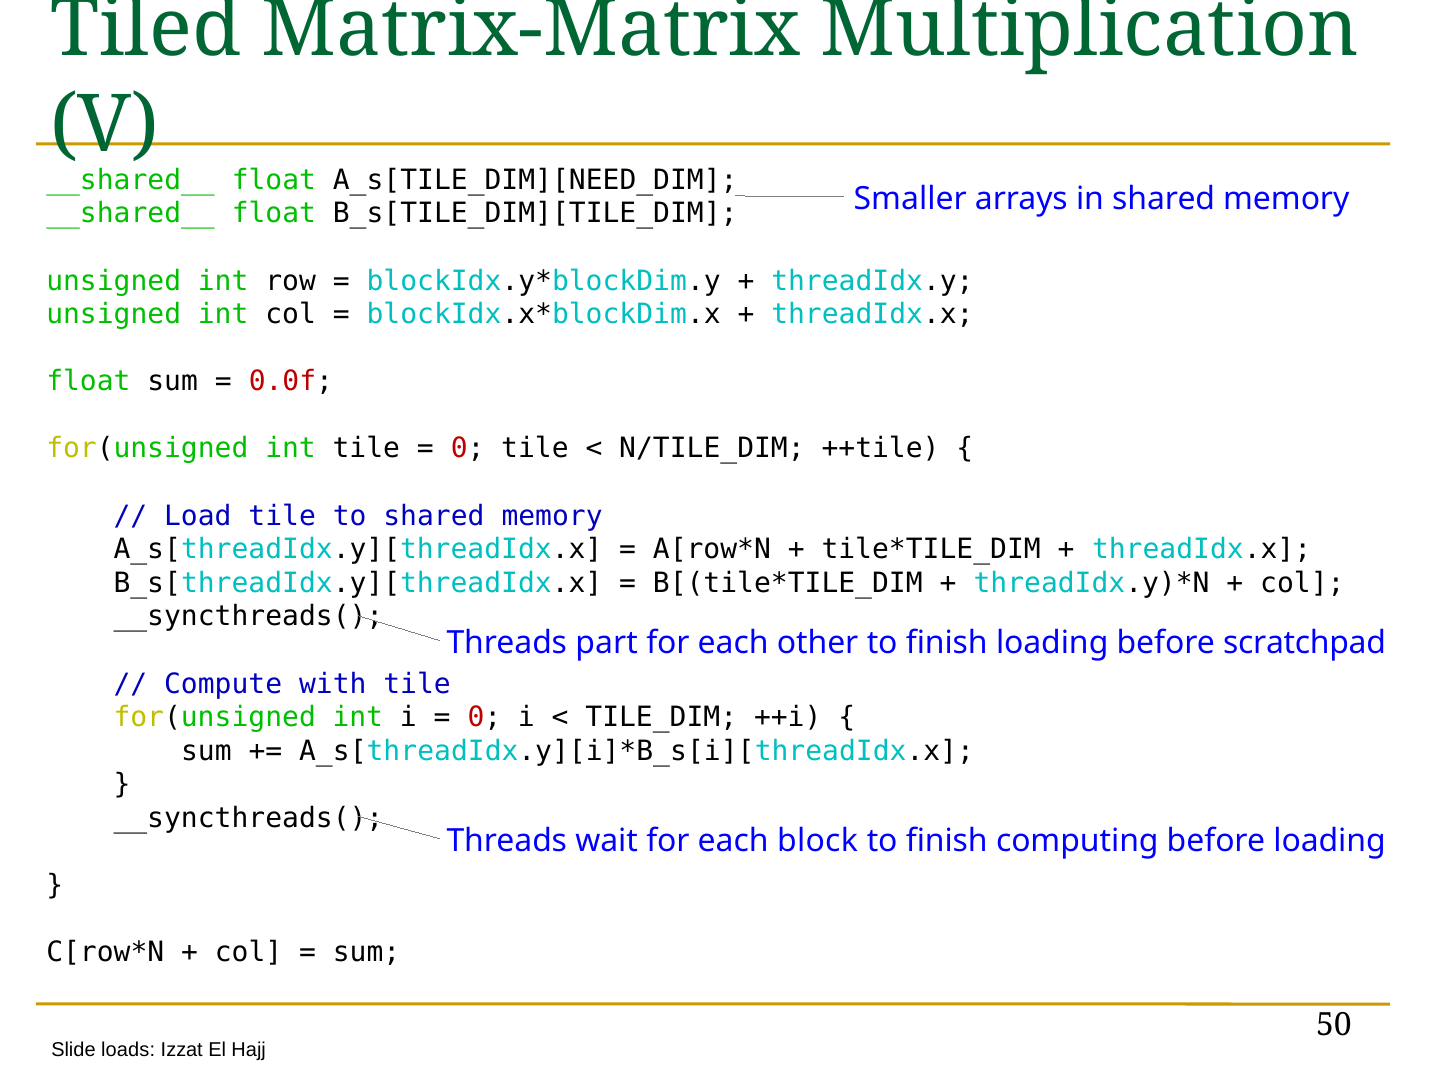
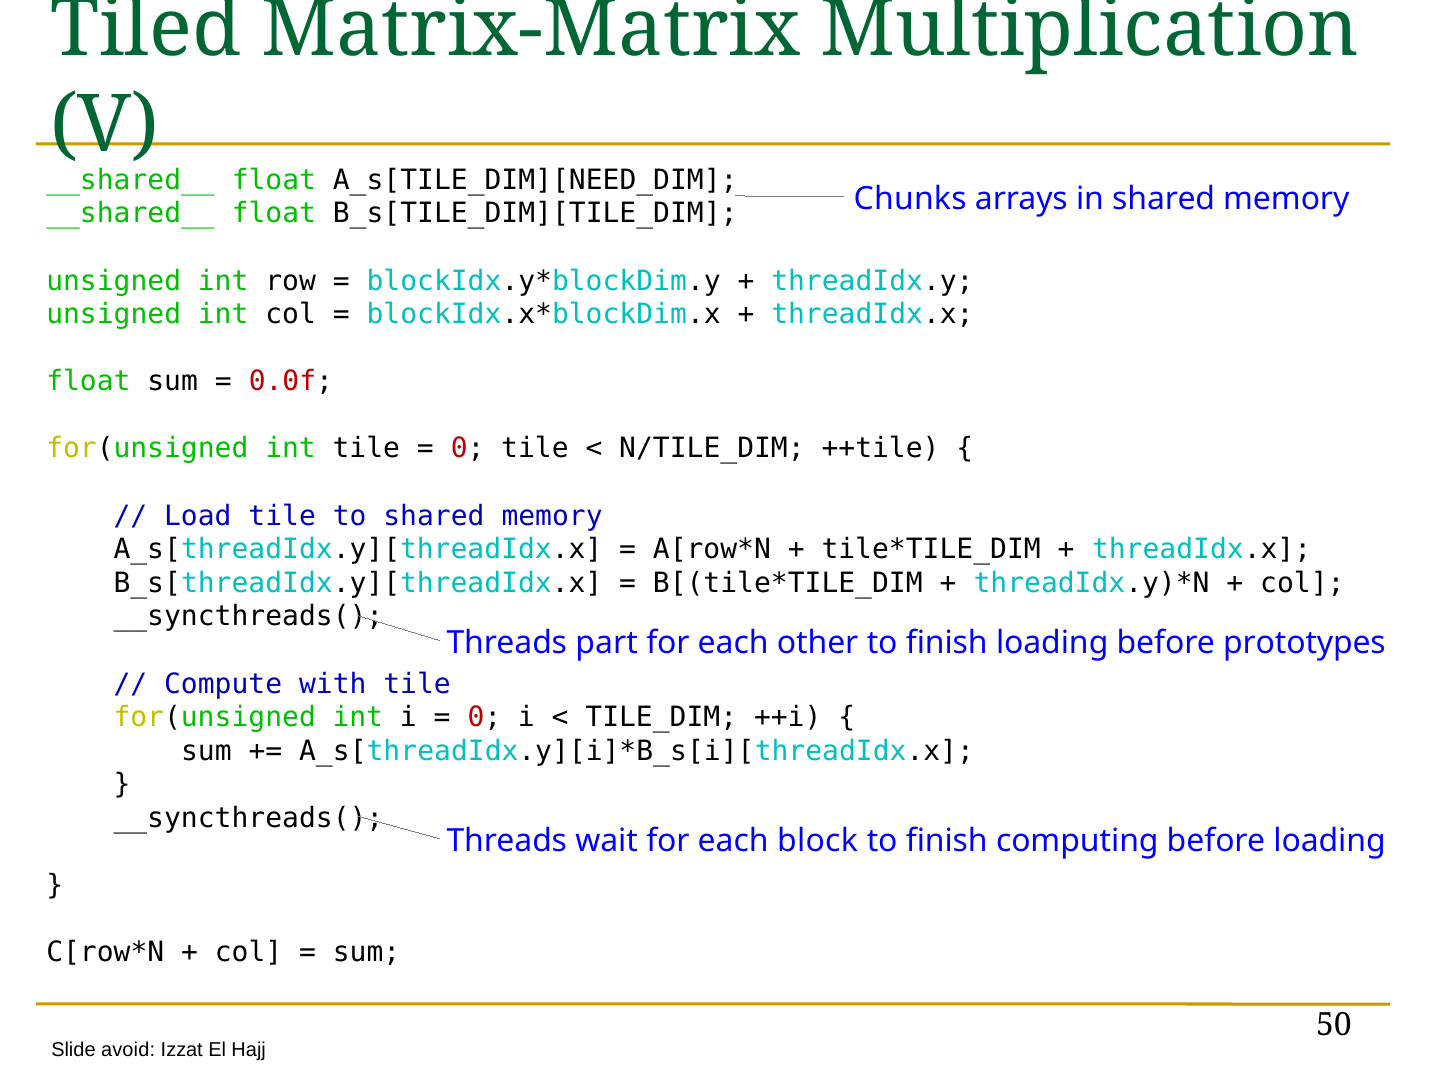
Smaller: Smaller -> Chunks (910, 199)
scratchpad: scratchpad -> prototypes (1304, 642)
loads: loads -> avoid (128, 1049)
